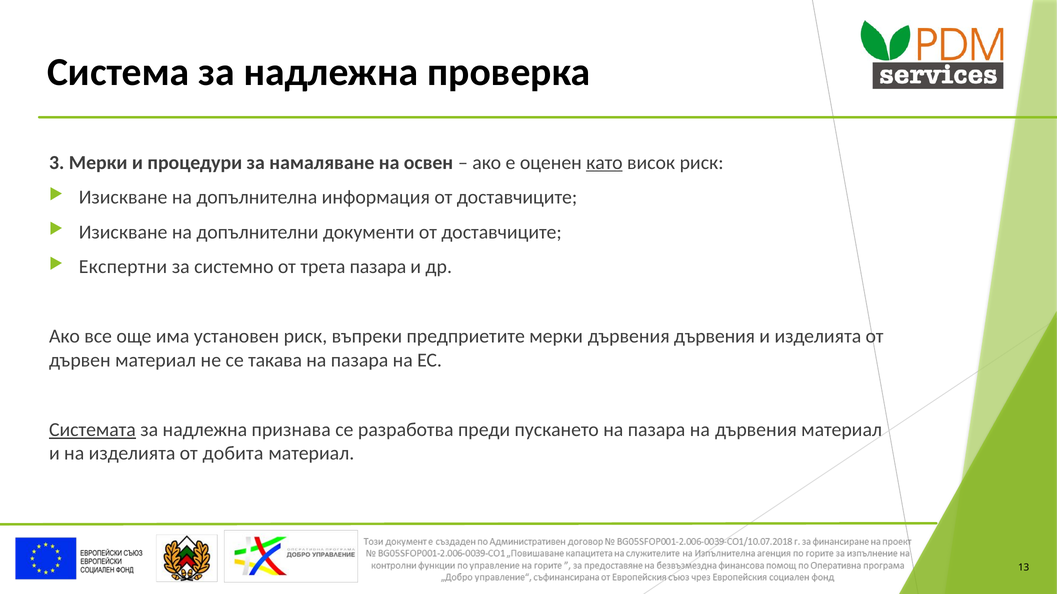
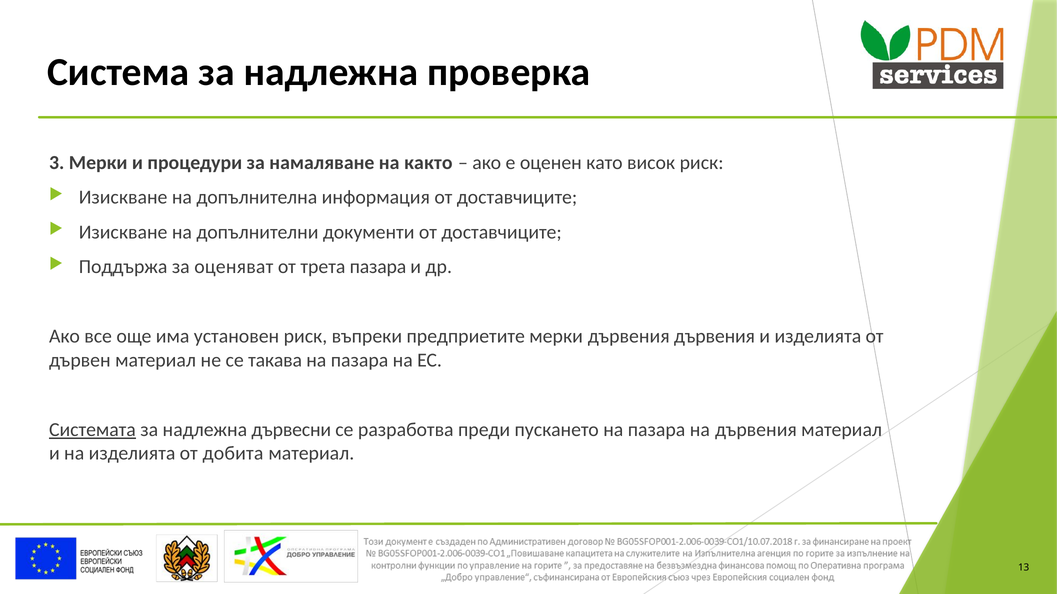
освен: освен -> както (428, 163)
като underline: present -> none (604, 163)
Експертни: Експертни -> Поддържа (123, 267)
системно: системно -> оценяват (234, 267)
признава: признава -> дървесни (291, 430)
